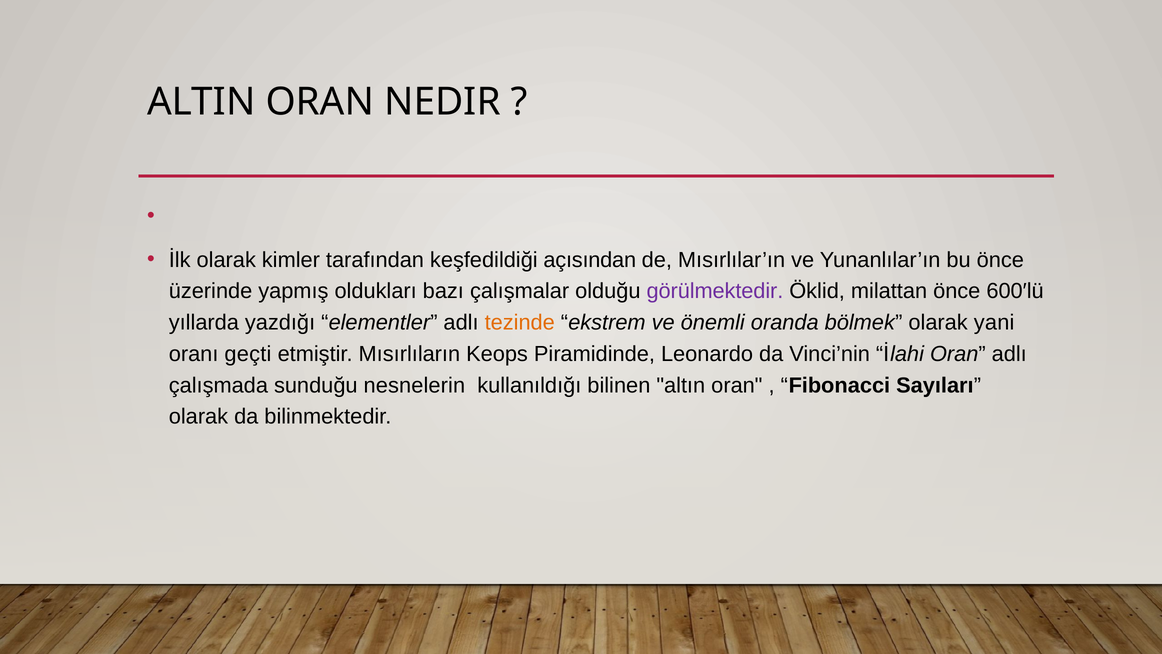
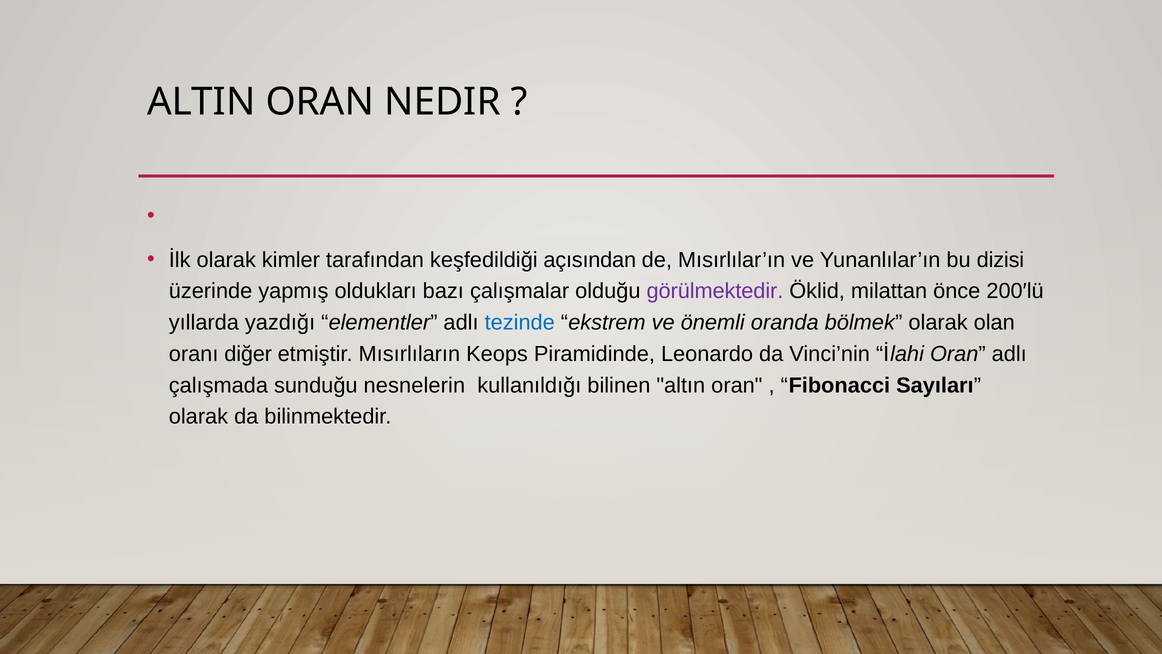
bu önce: önce -> dizisi (1000, 260)
600′lü: 600′lü -> 200′lü (1015, 291)
tezinde colour: orange -> blue (520, 322)
yani: yani -> olan (994, 322)
geçti: geçti -> diğer (248, 354)
